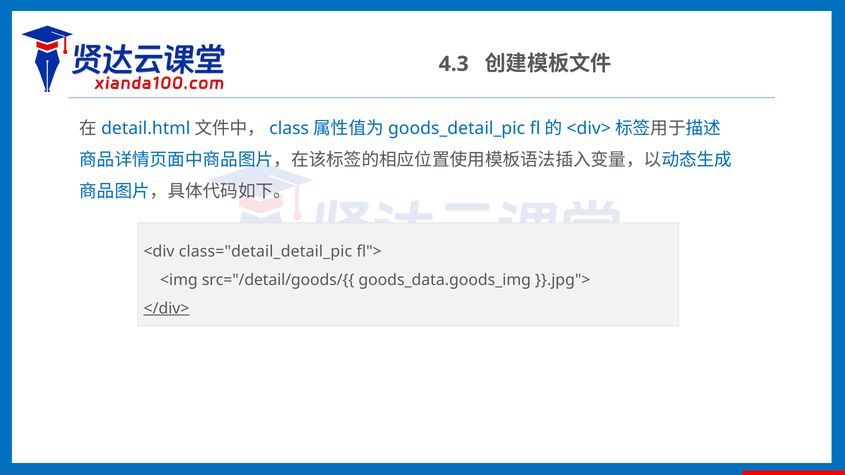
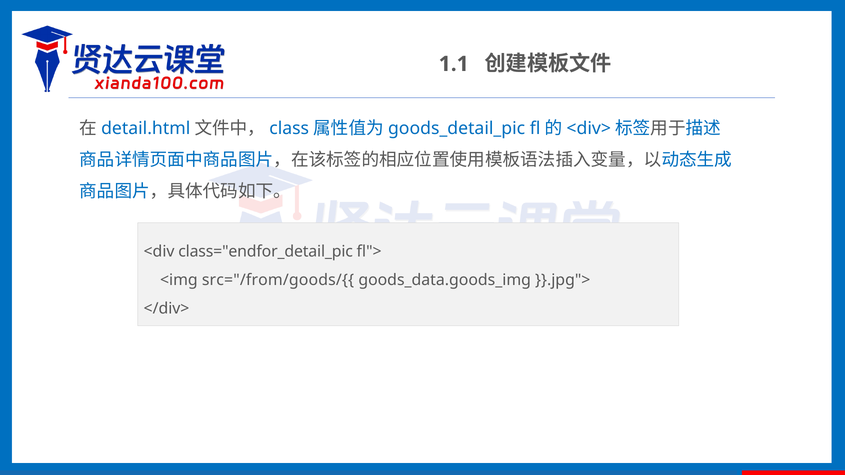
4.3: 4.3 -> 1.1 (454, 64)
class="detail_detail_pic: class="detail_detail_pic -> class="endfor_detail_pic (266, 252)
src="/detail/goods/{{: src="/detail/goods/{{ -> src="/from/goods/{{ (278, 280)
</div> underline: present -> none (167, 309)
